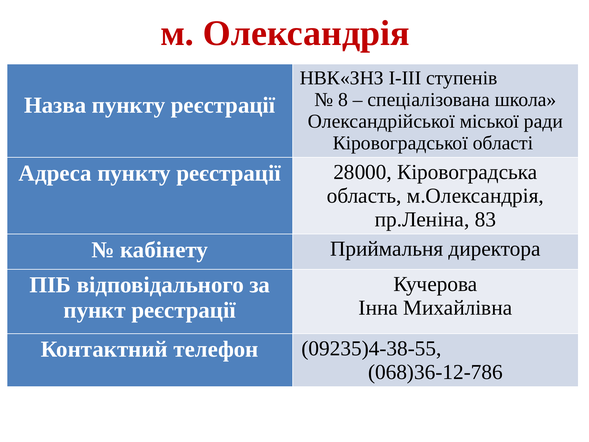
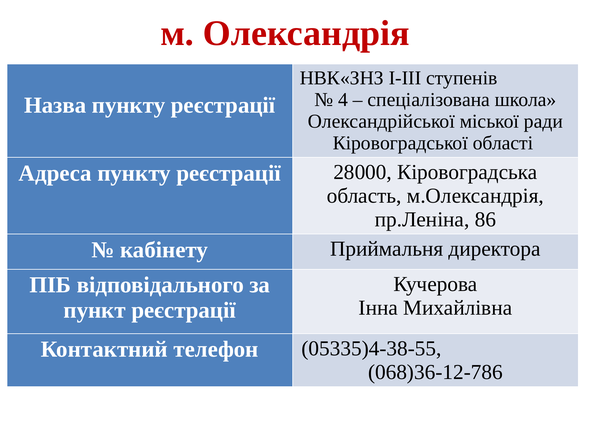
8: 8 -> 4 (343, 100)
83: 83 -> 86 (485, 219)
09235)4-38-55: 09235)4-38-55 -> 05335)4-38-55 (372, 348)
